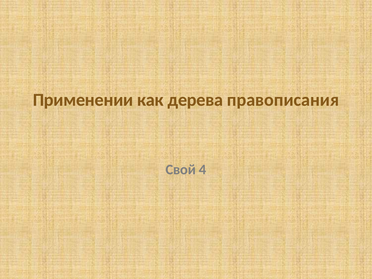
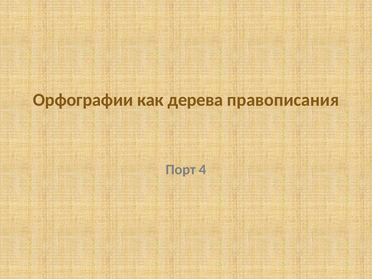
Применении: Применении -> Орфографии (83, 100)
Свой: Свой -> Порт (181, 170)
